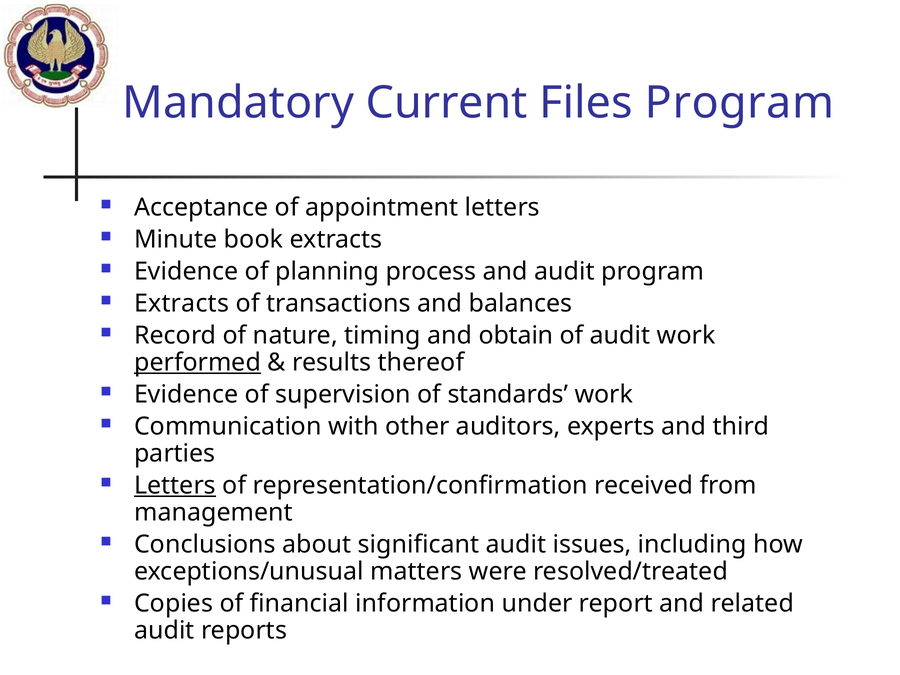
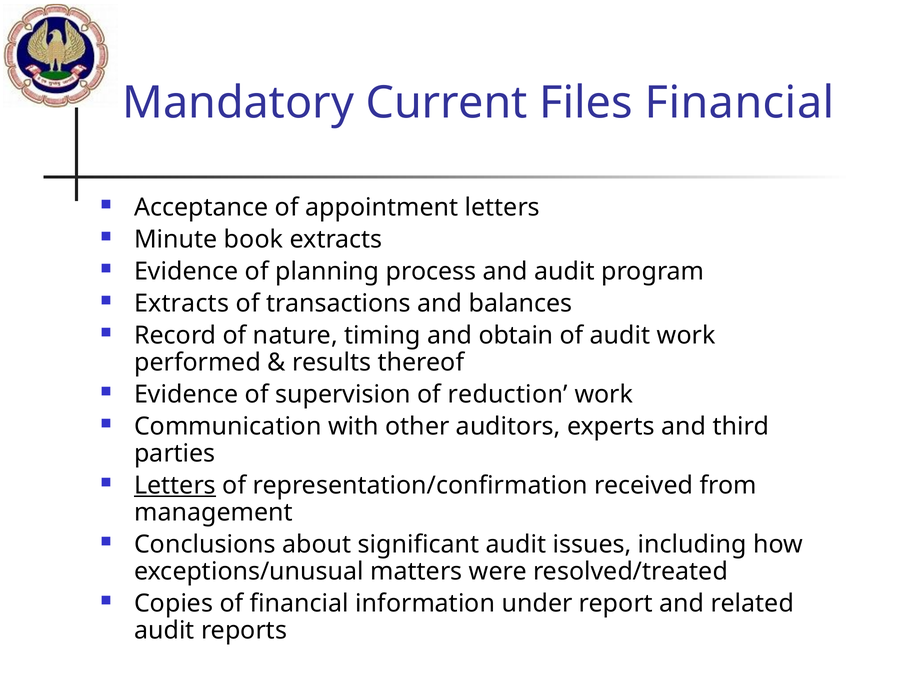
Files Program: Program -> Financial (740, 103)
performed underline: present -> none (198, 363)
standards: standards -> reduction (508, 395)
